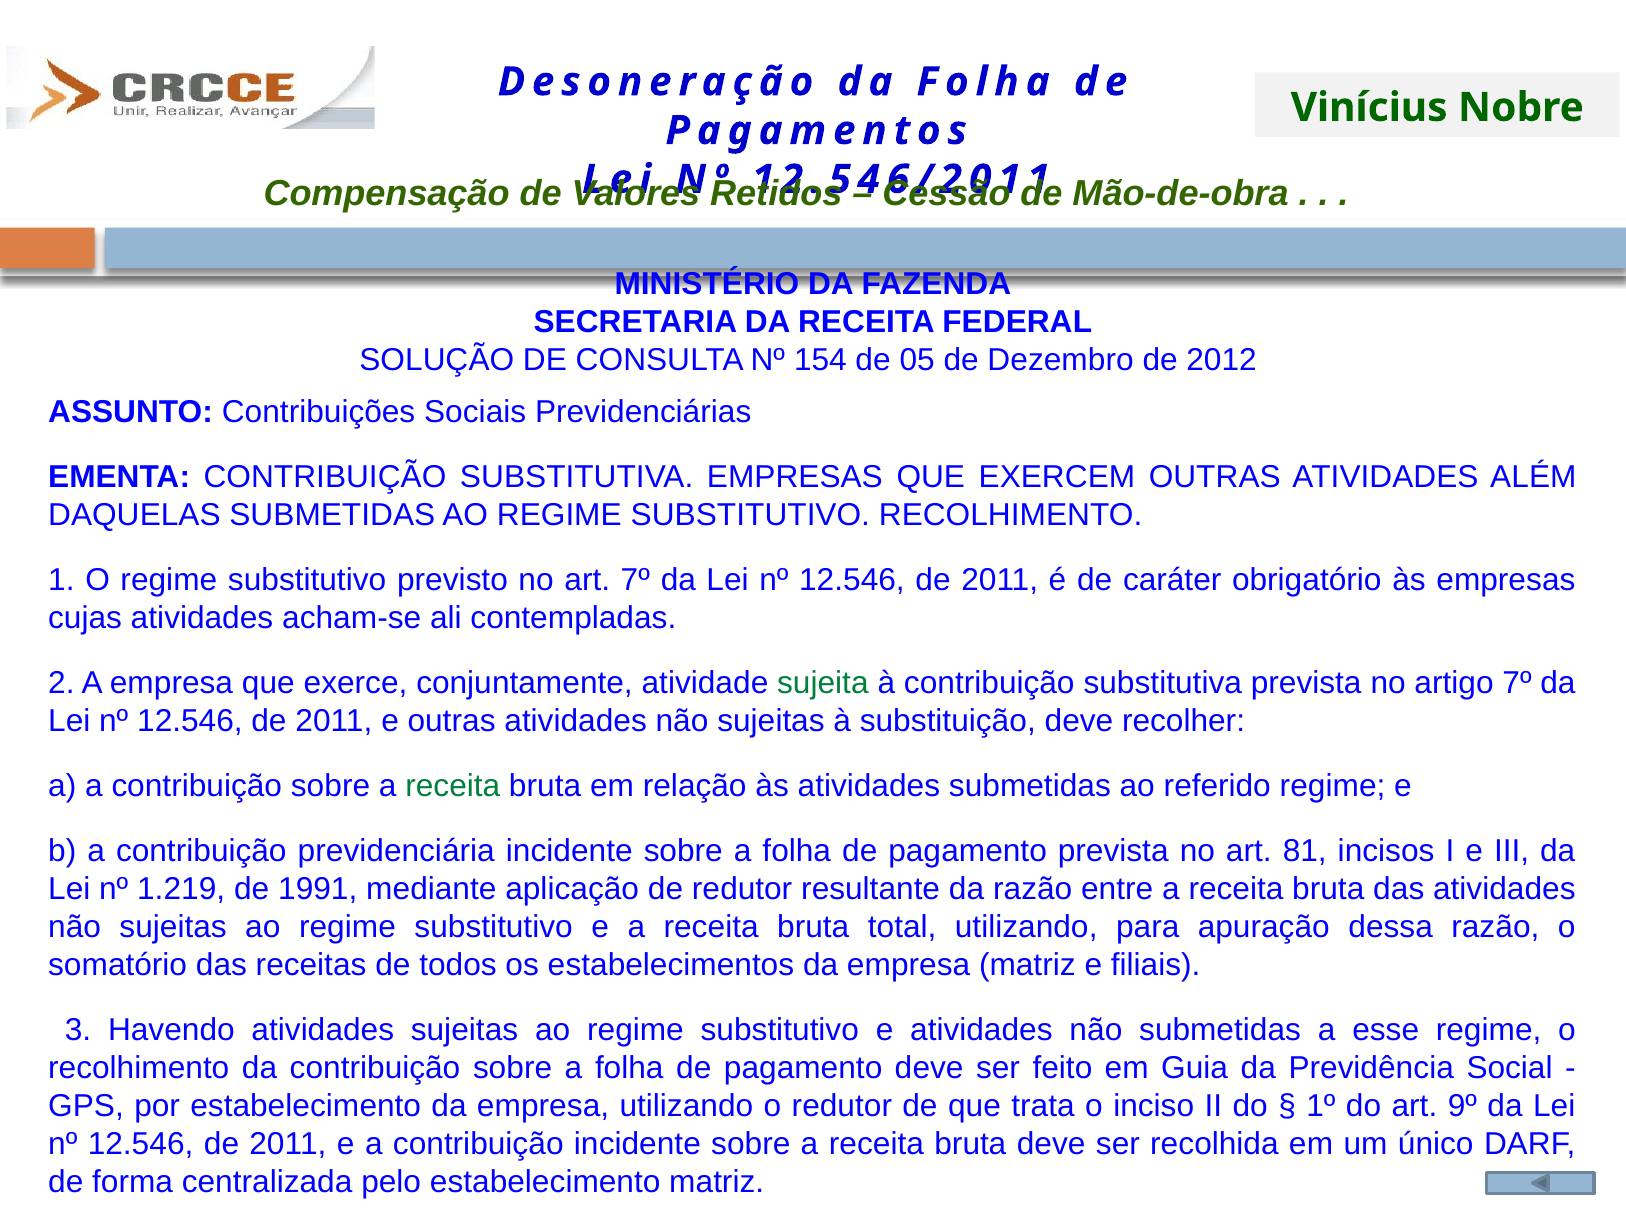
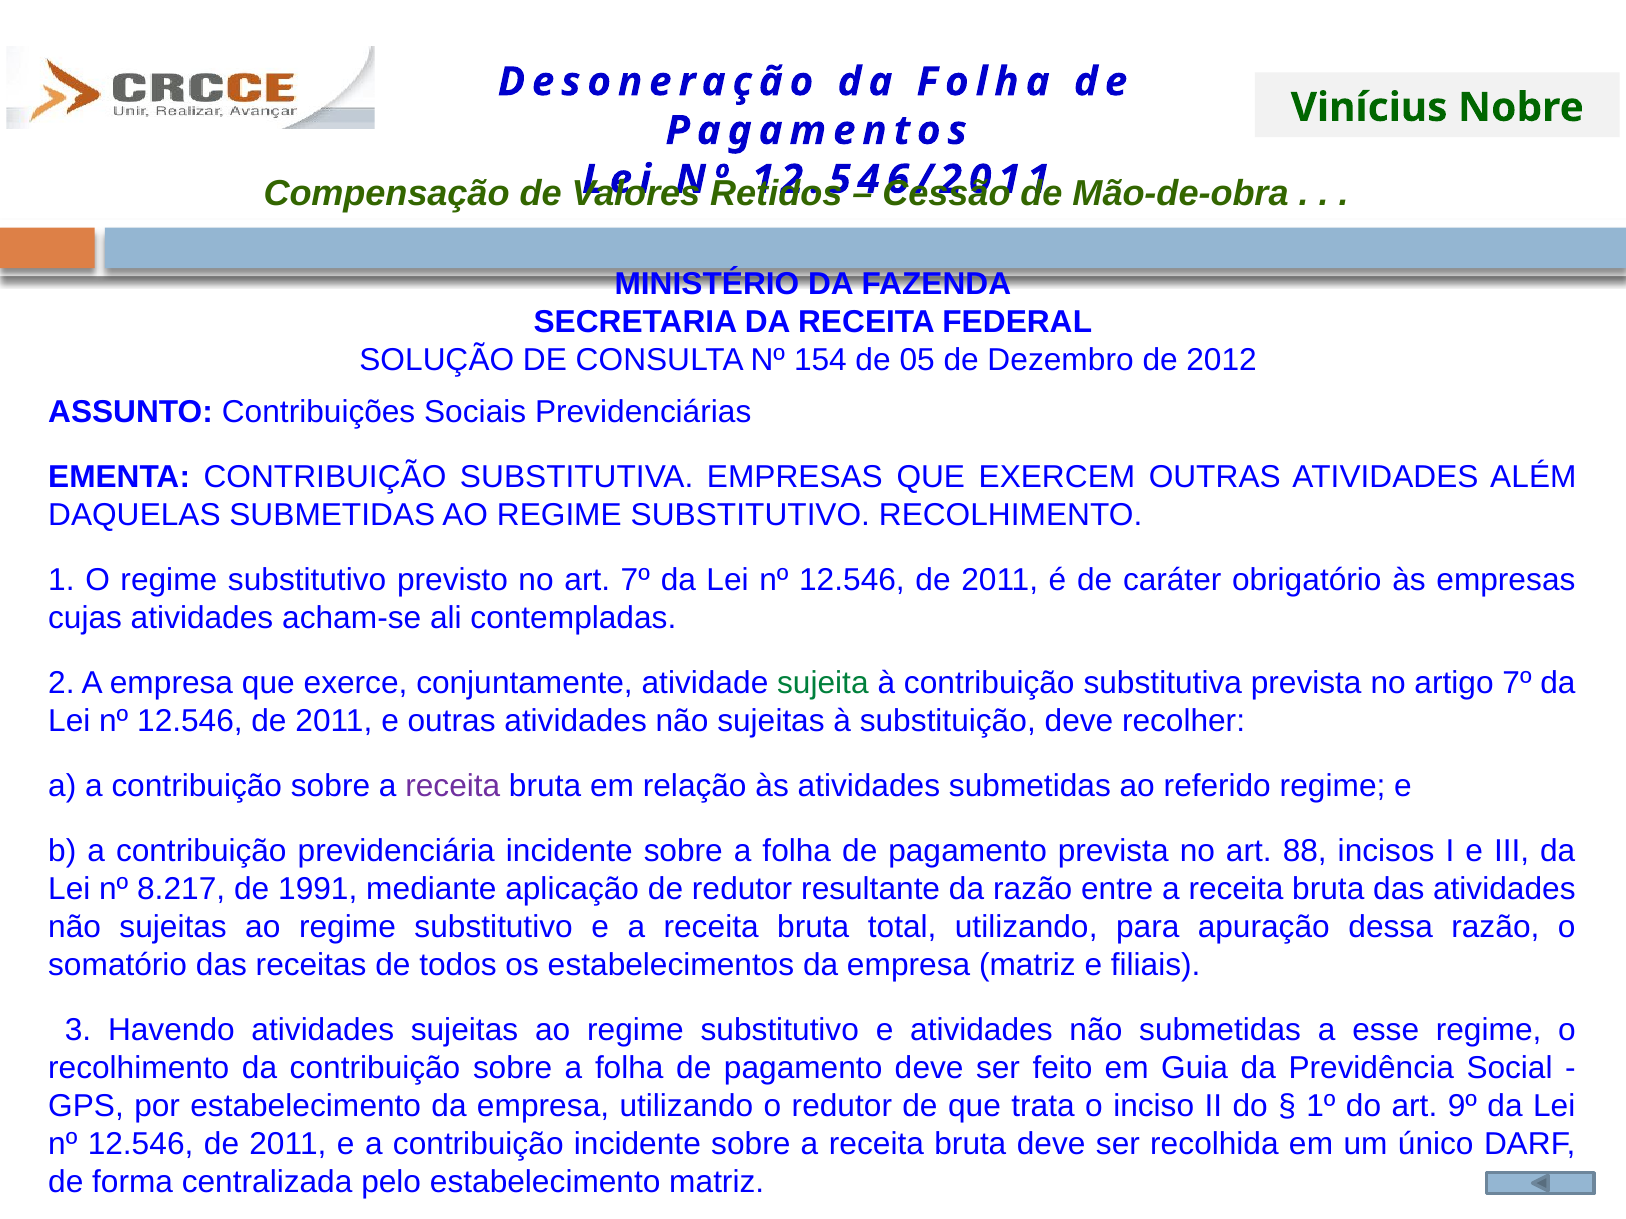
receita colour: green -> purple (453, 786)
81: 81 -> 88 (1305, 851)
1.219: 1.219 -> 8.217 (181, 889)
